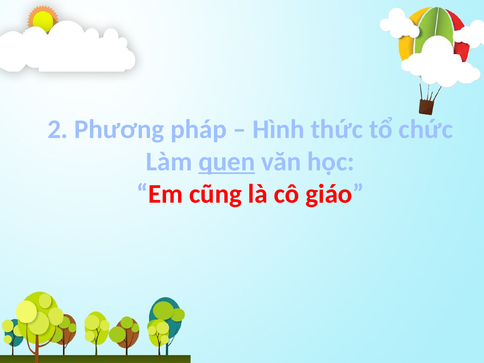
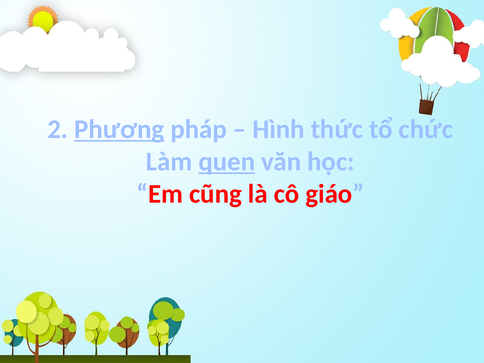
Phương underline: none -> present (119, 129)
